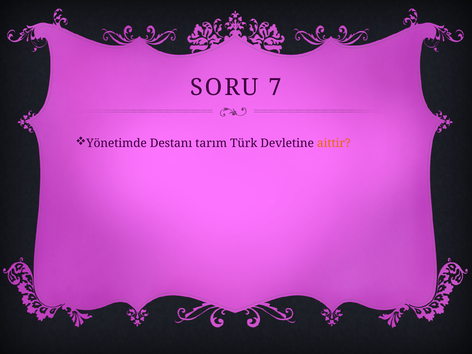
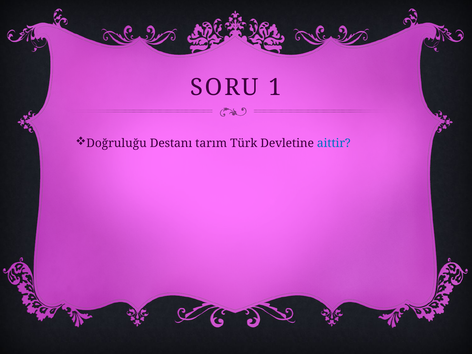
7: 7 -> 1 (275, 87)
Yönetimde: Yönetimde -> Doğruluğu (116, 143)
aittir colour: orange -> blue (334, 143)
